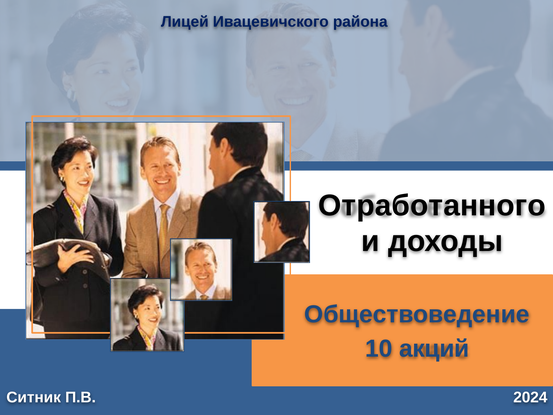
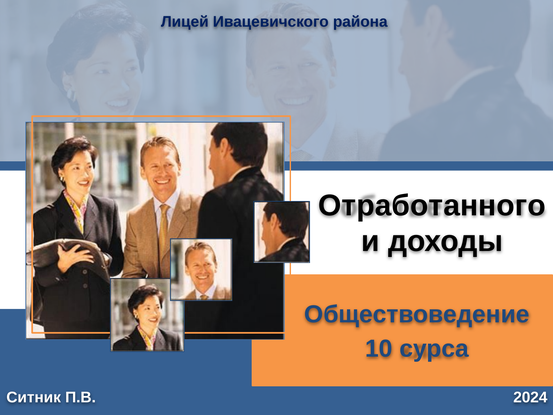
акций: акций -> сурса (434, 349)
